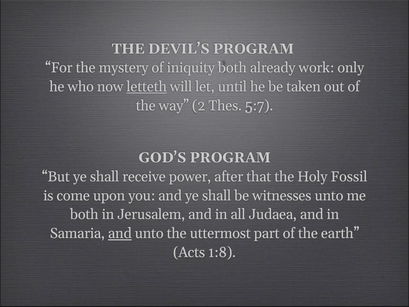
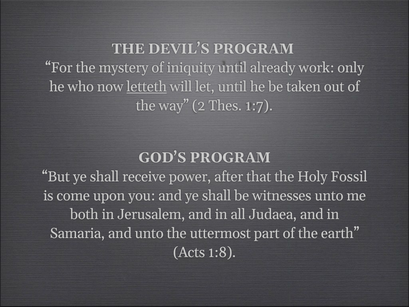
iniquity both: both -> until (232, 68)
5:7: 5:7 -> 1:7 (259, 106)
and underline: present -> none (120, 233)
